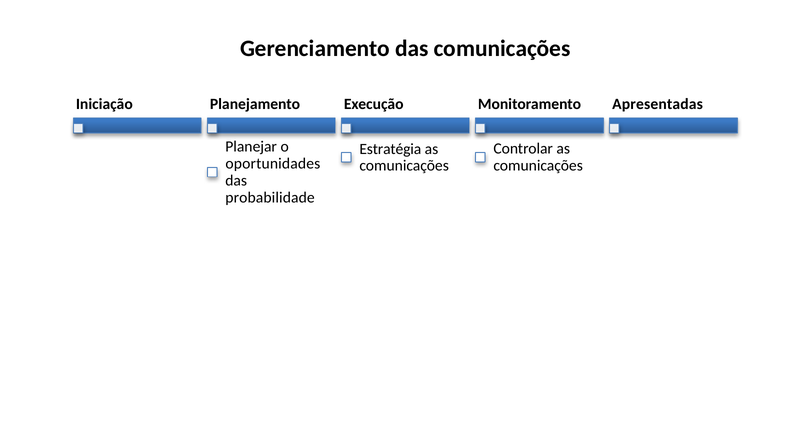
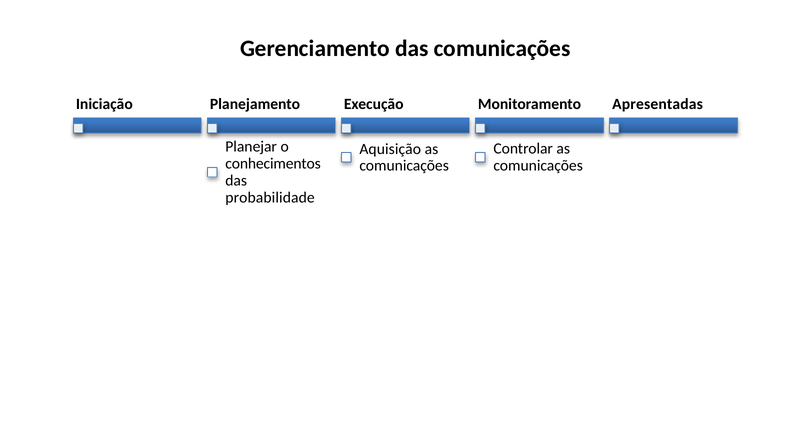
Estratégia: Estratégia -> Aquisição (390, 149)
oportunidades: oportunidades -> conhecimentos (273, 164)
